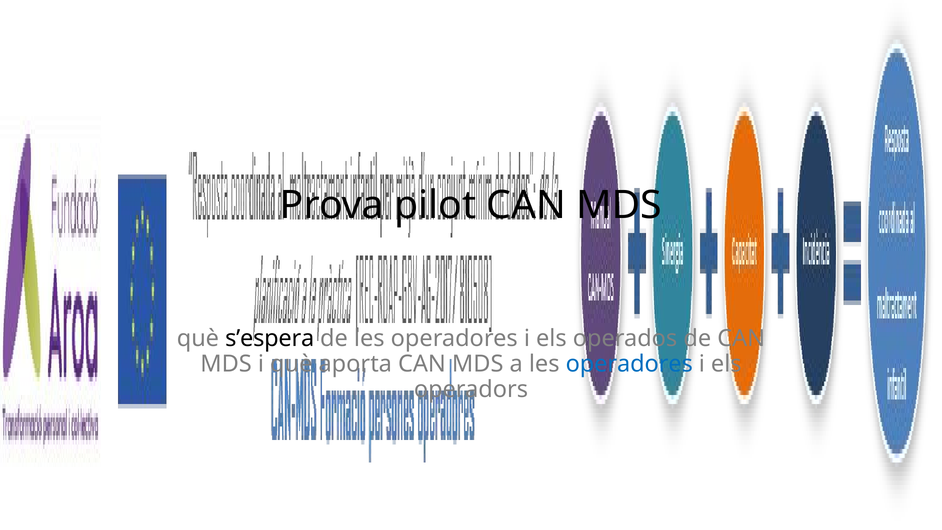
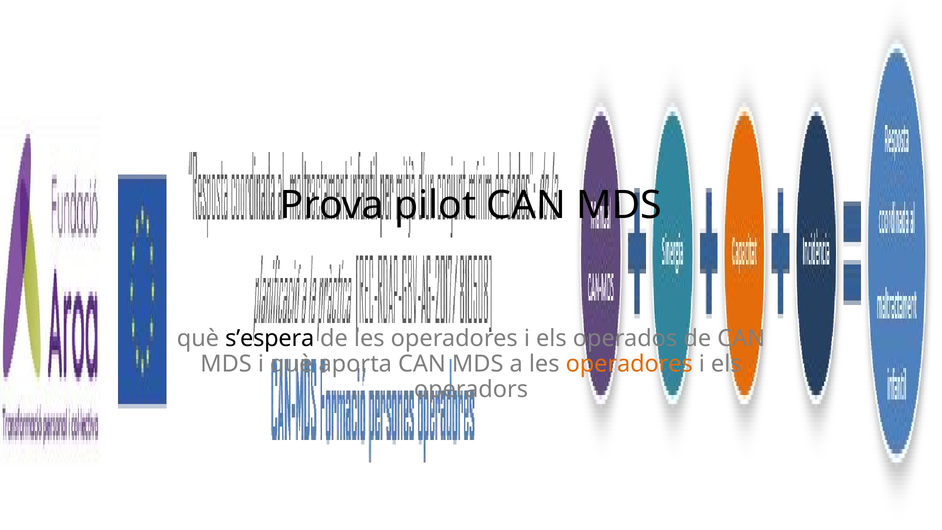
operadores colour: blue -> orange (629, 364)
